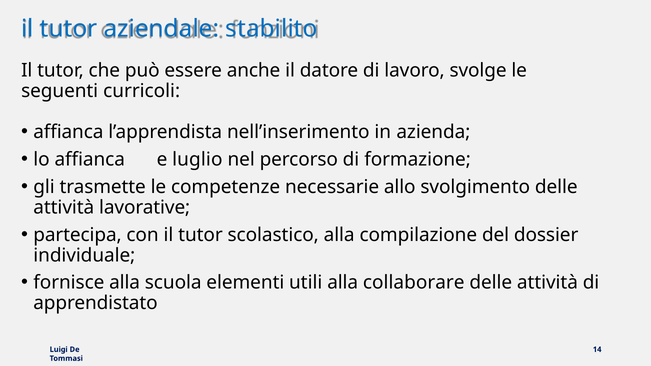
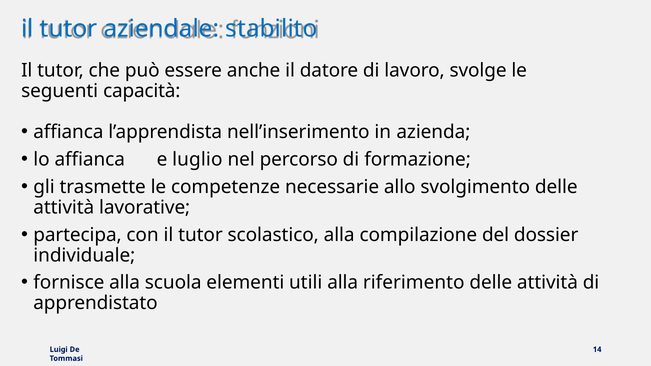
curricoli: curricoli -> capacità (142, 91)
collaborare: collaborare -> riferimento (414, 283)
